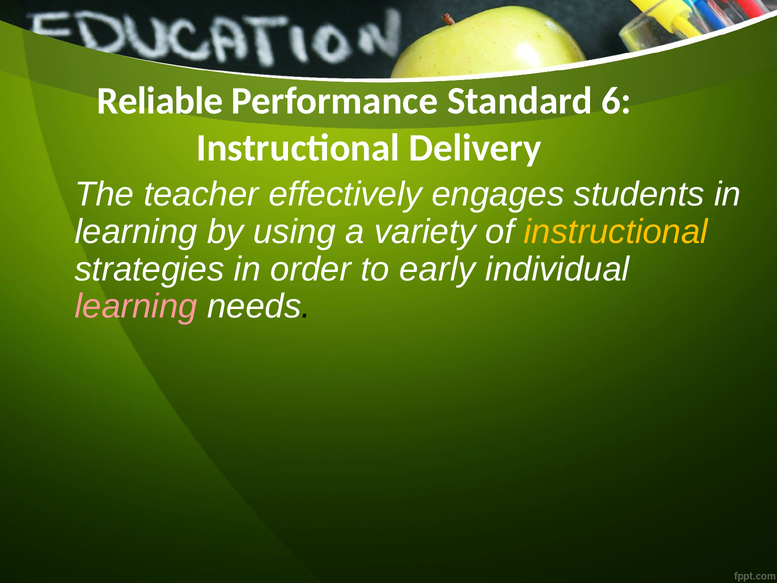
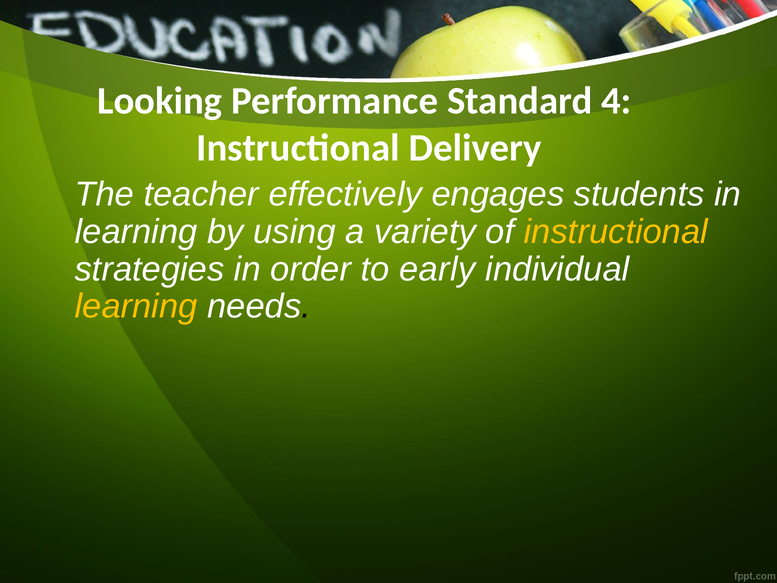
Reliable: Reliable -> Looking (160, 101)
6: 6 -> 4 (616, 101)
learning colour: pink -> yellow (136, 306)
